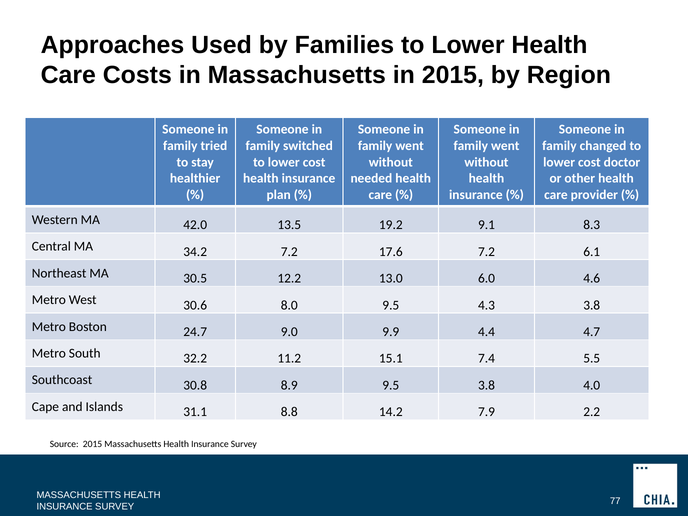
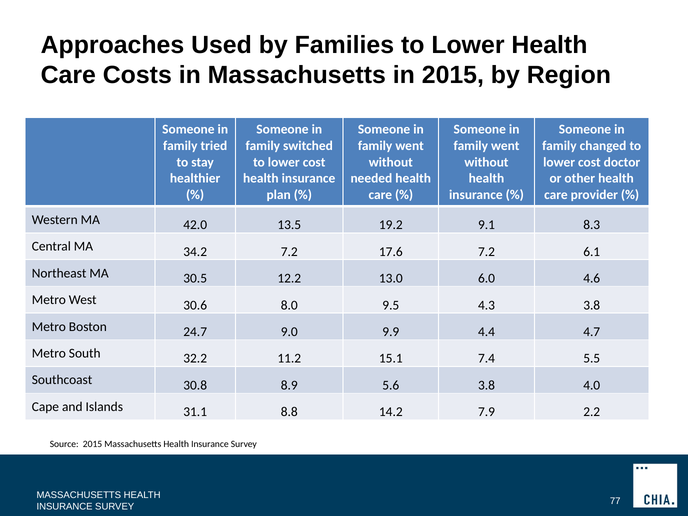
8.9 9.5: 9.5 -> 5.6 (391, 385)
